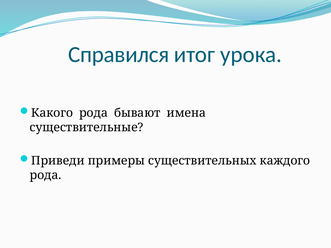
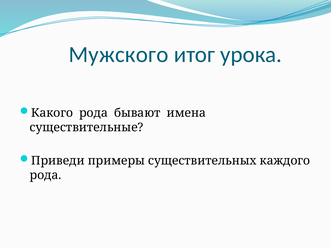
Справился: Справился -> Мужского (118, 55)
